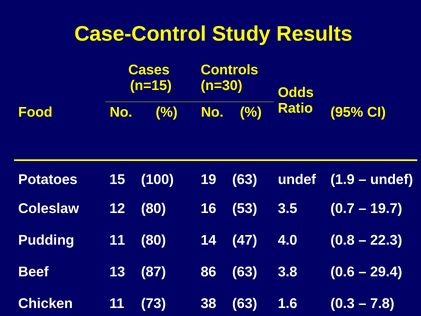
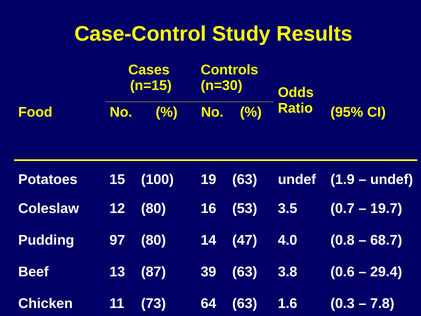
Pudding 11: 11 -> 97 (117, 240)
22.3: 22.3 -> 68.7 (386, 240)
86: 86 -> 39 (208, 272)
38: 38 -> 64 (208, 303)
